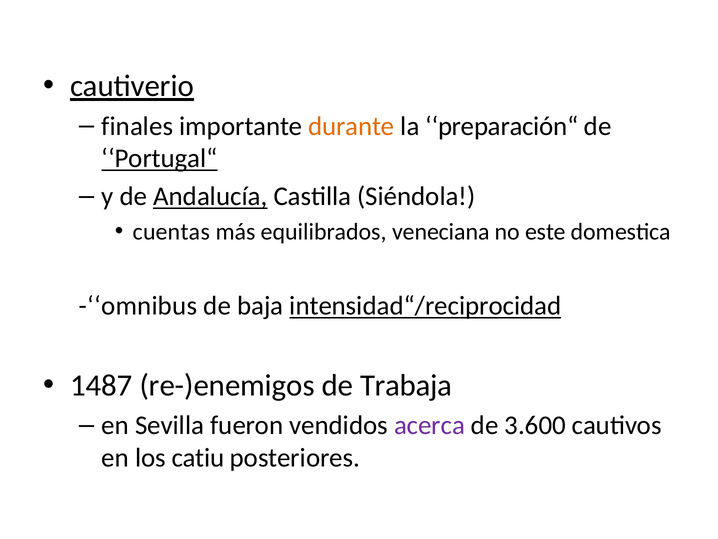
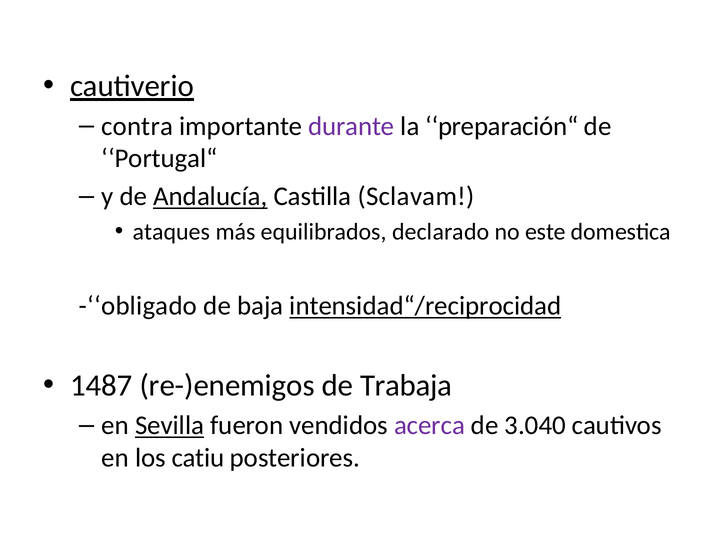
finales: finales -> contra (137, 126)
durante colour: orange -> purple (351, 126)
Portugal“ underline: present -> none (159, 158)
Siéndola: Siéndola -> Sclavam (416, 196)
cuentas: cuentas -> ataques (171, 231)
veneciana: veneciana -> declarado (441, 231)
-‘‘omnibus: -‘‘omnibus -> -‘‘obligado (138, 306)
Sevilla underline: none -> present (170, 425)
3.600: 3.600 -> 3.040 (535, 425)
